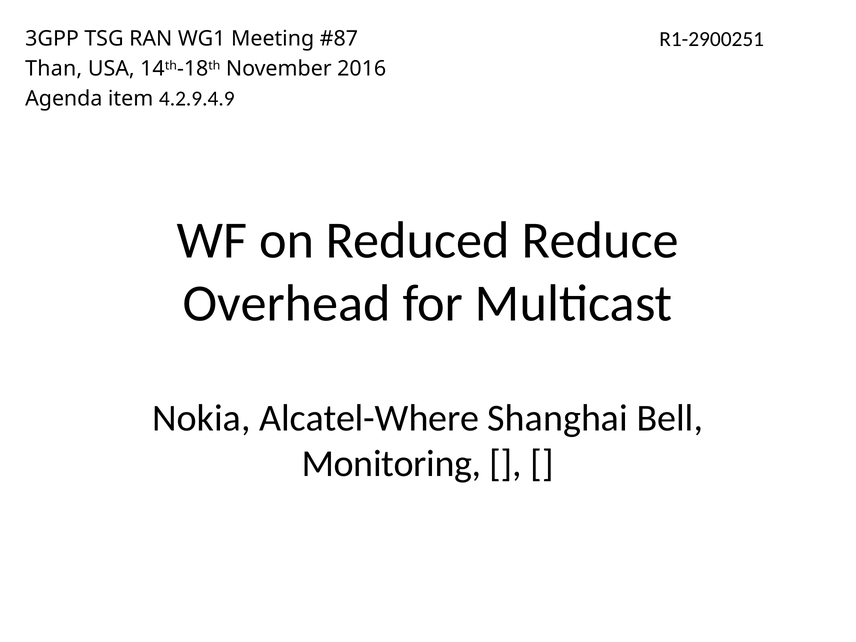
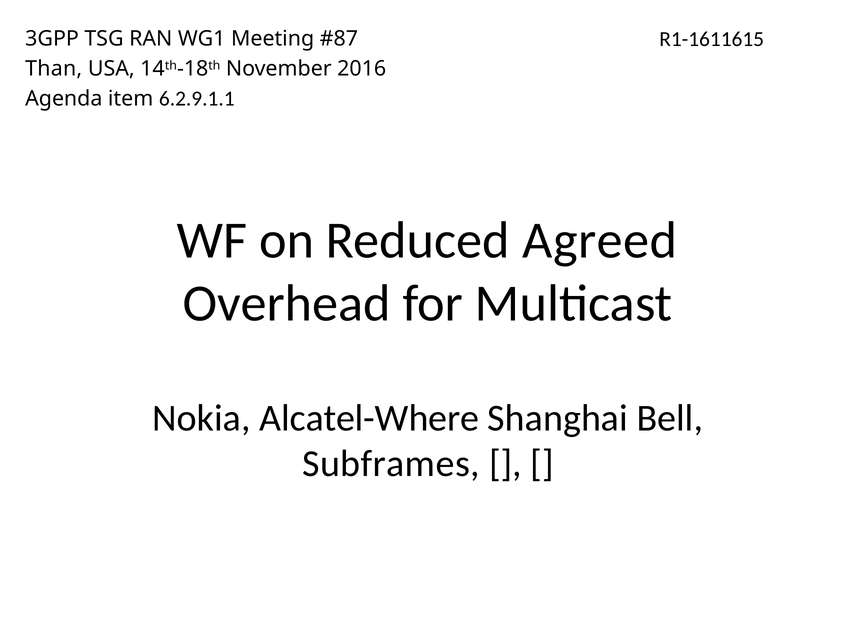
R1-2900251: R1-2900251 -> R1-1611615 (712, 39)
4.2.9.4.9: 4.2.9.4.9 -> 6.2.9.1.1 (197, 99)
Reduce: Reduce -> Agreed (600, 240)
Monitoring: Monitoring -> Subframes (391, 464)
